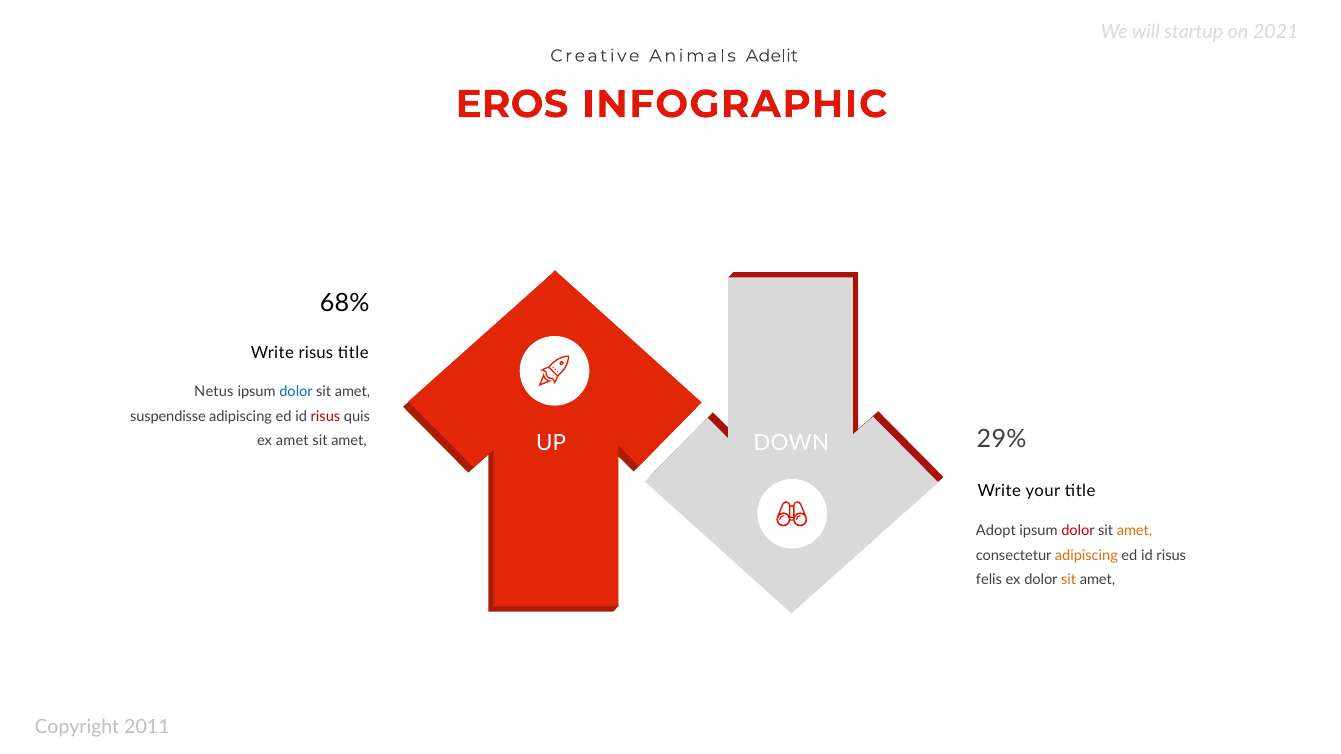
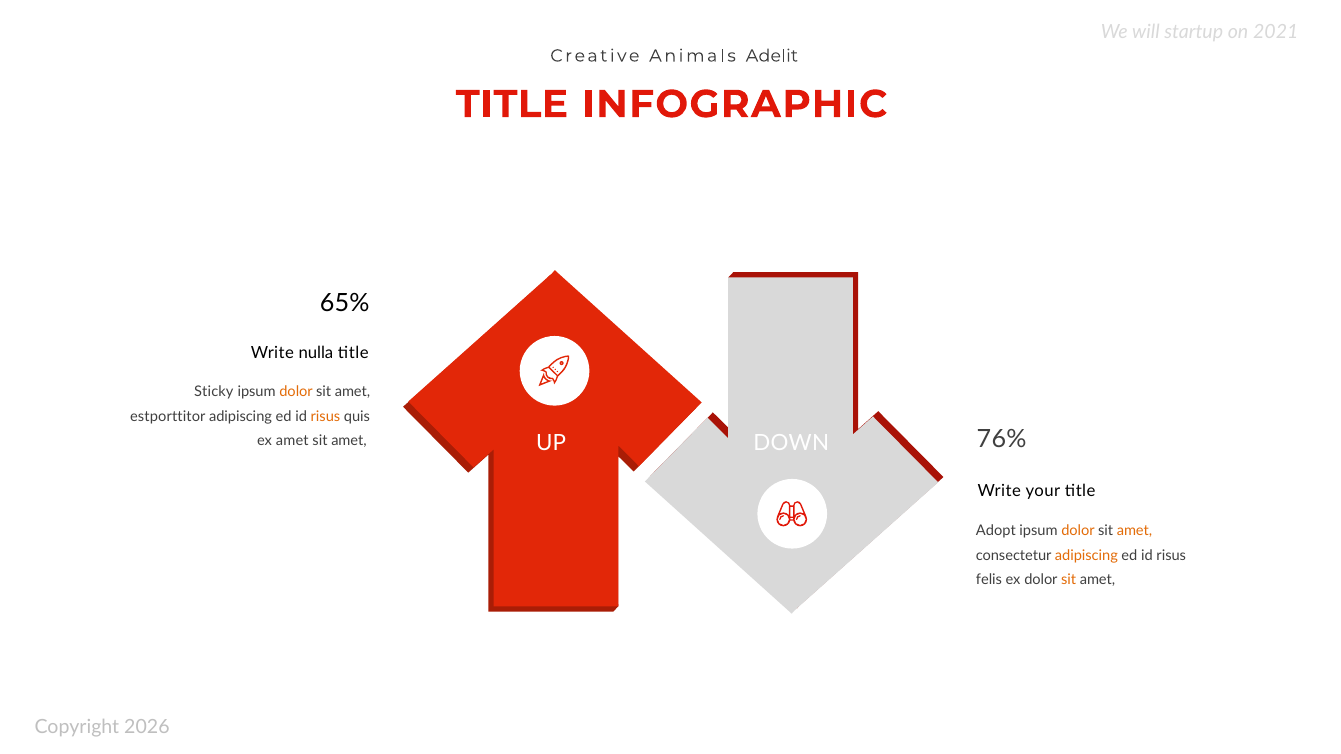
EROS: EROS -> TITLE (512, 104)
68%: 68% -> 65% (345, 303)
Write risus: risus -> nulla (316, 353)
Netus: Netus -> Sticky (214, 392)
dolor colour: blue -> orange (296, 392)
suspendisse: suspendisse -> estporttitor (168, 417)
risus colour: red -> orange (325, 417)
29%: 29% -> 76% (1002, 440)
dolor colour: red -> orange (1078, 531)
2011: 2011 -> 2026 (147, 728)
